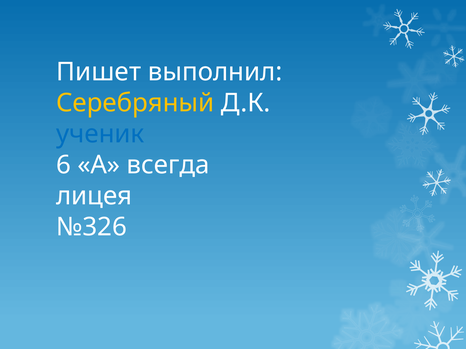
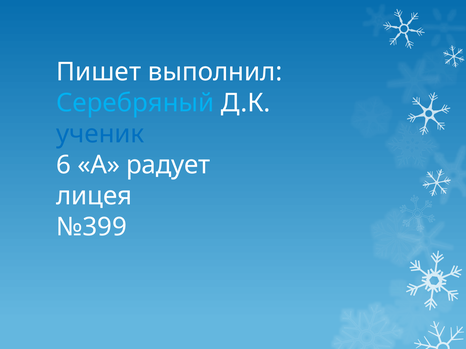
Серебряный colour: yellow -> light blue (135, 103)
всегда: всегда -> радует (168, 165)
№326: №326 -> №399 (91, 227)
